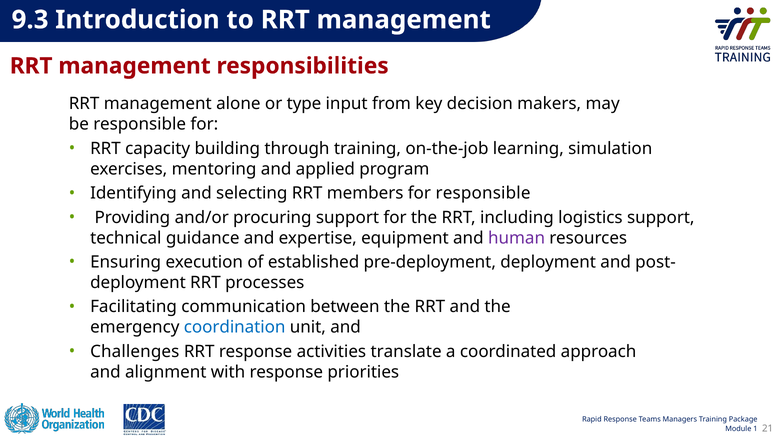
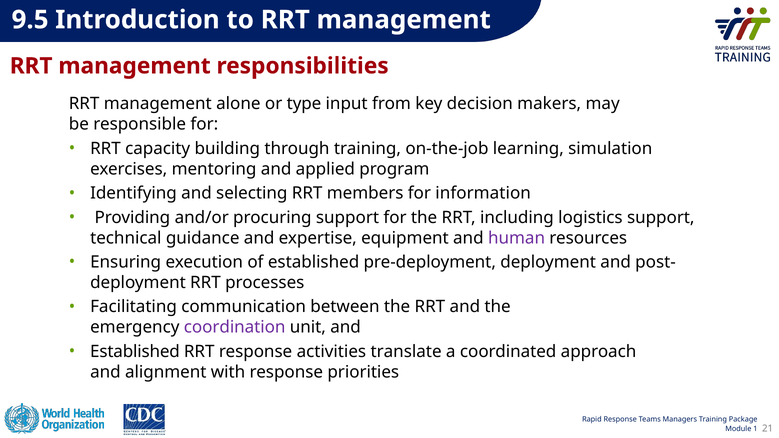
9.3: 9.3 -> 9.5 (30, 20)
for responsible: responsible -> information (483, 193)
coordination colour: blue -> purple (235, 327)
Challenges: Challenges -> Established (135, 352)
